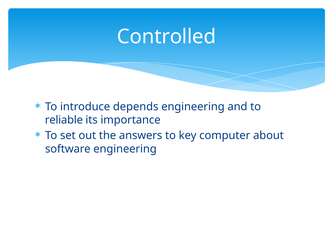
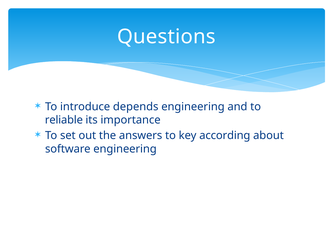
Controlled: Controlled -> Questions (166, 37)
computer: computer -> according (225, 135)
